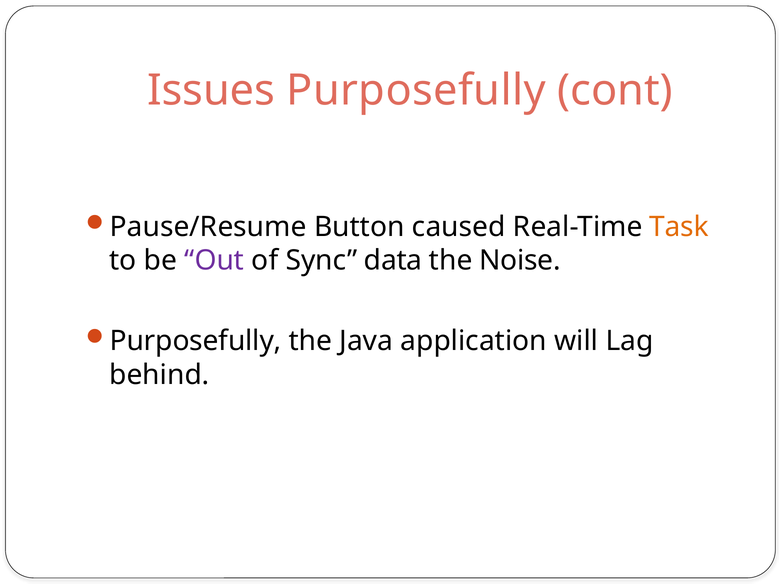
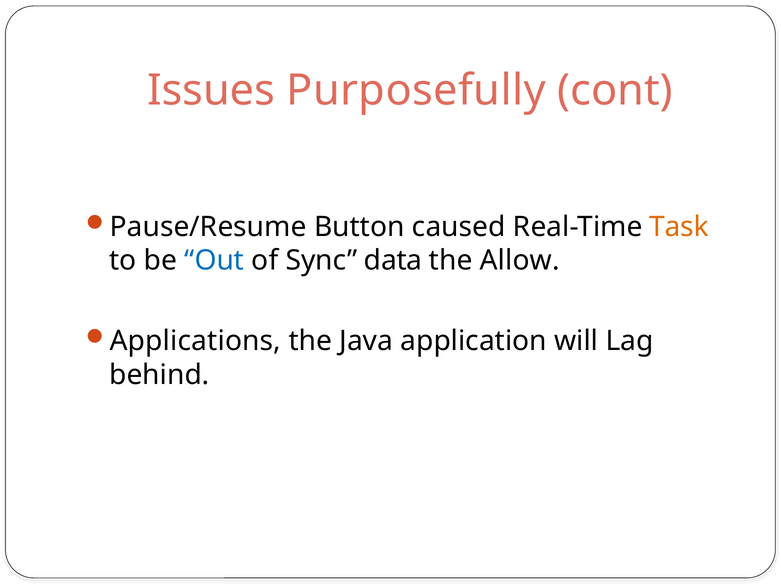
Out colour: purple -> blue (214, 260)
Noise: Noise -> Allow (520, 260)
Purposefully: Purposefully -> Applications (195, 341)
